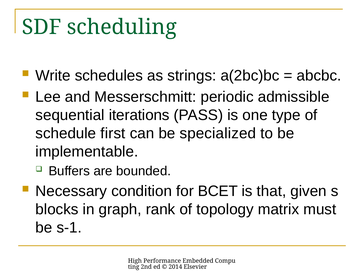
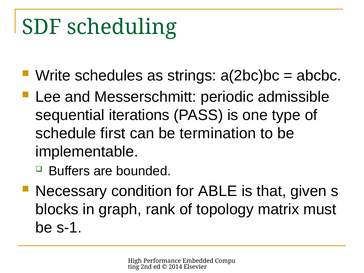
specialized: specialized -> termination (218, 133)
BCET: BCET -> ABLE (218, 191)
